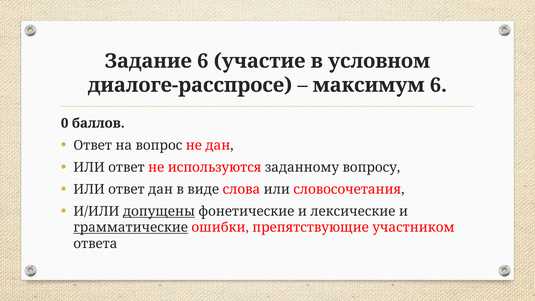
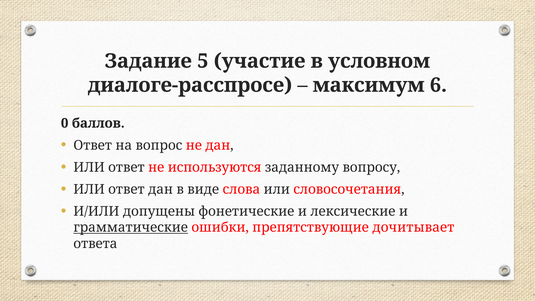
Задание 6: 6 -> 5 (203, 61)
допущены underline: present -> none (159, 211)
участником: участником -> дочитывает (413, 228)
